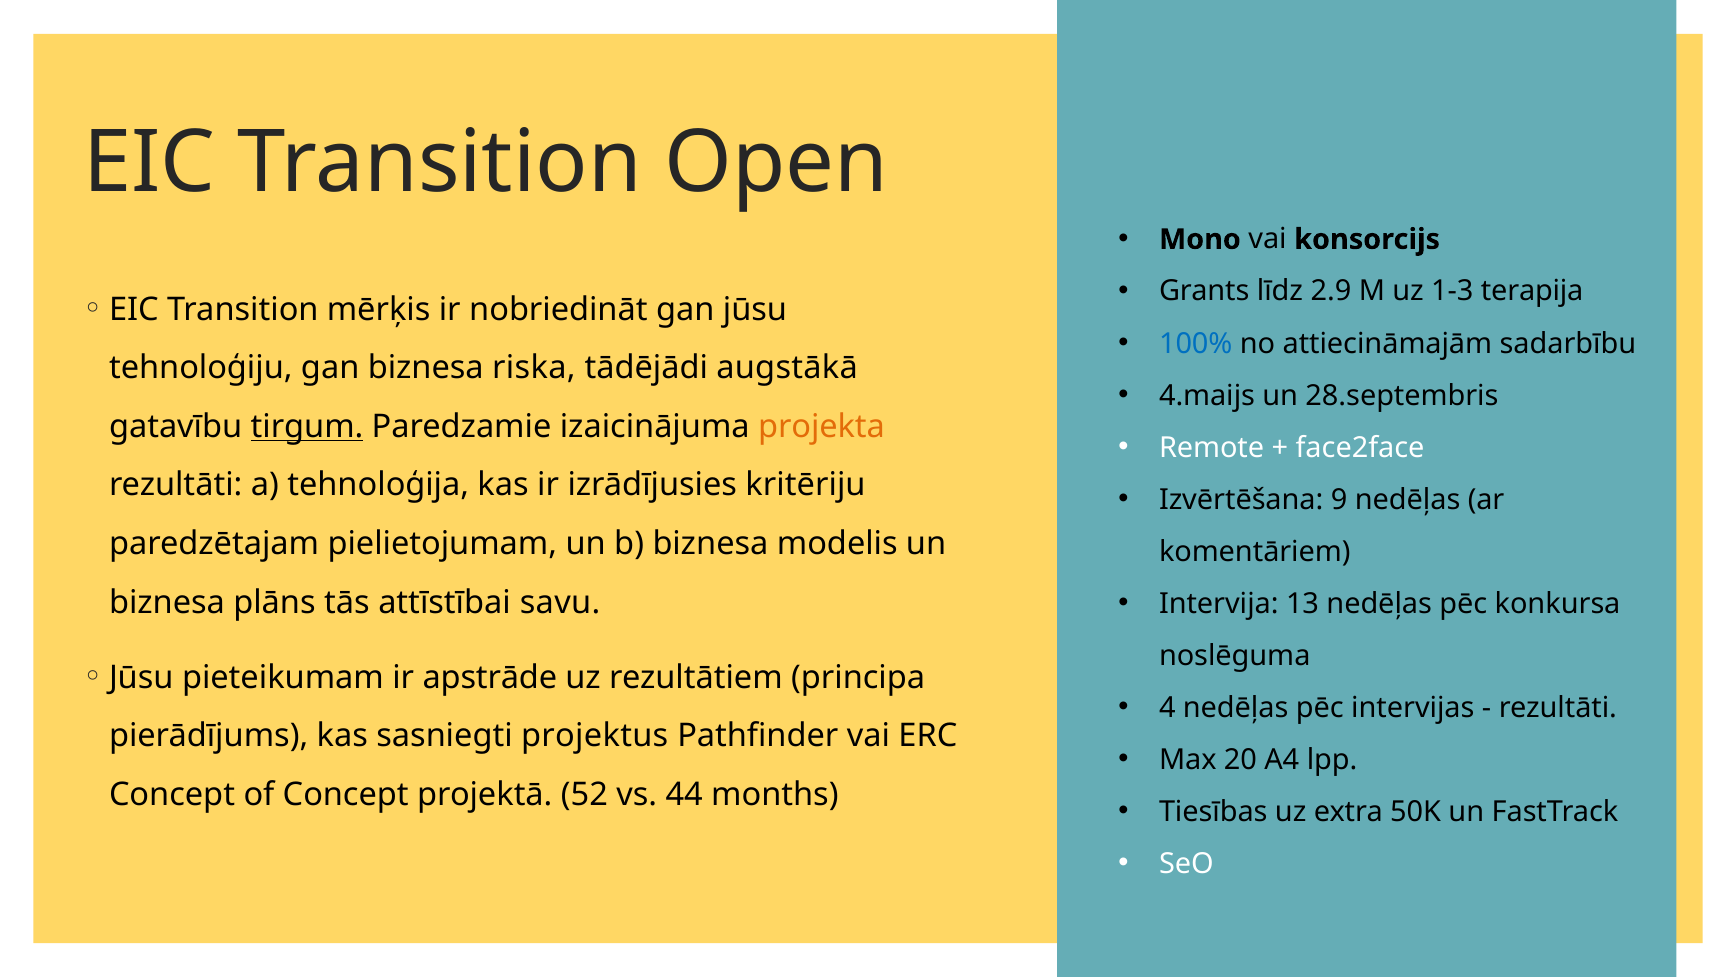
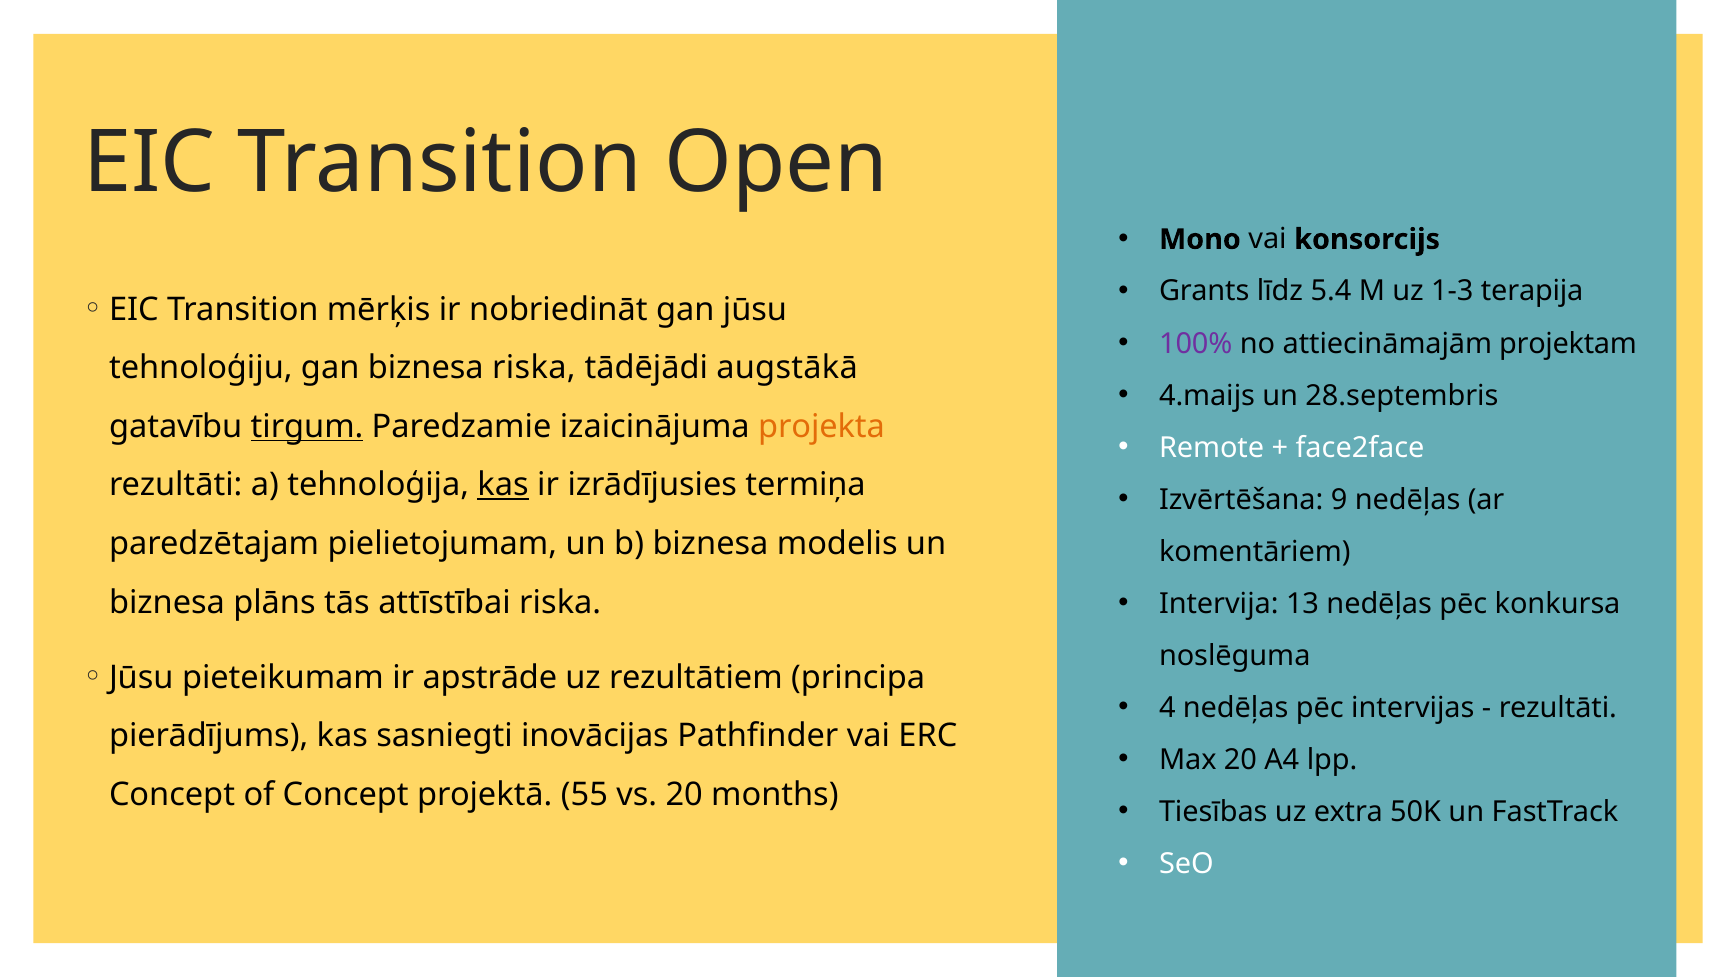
2.9: 2.9 -> 5.4 (1331, 291)
100% colour: blue -> purple (1196, 343)
sadarbību: sadarbību -> projektam (1568, 343)
kas underline: none -> present (503, 485)
kritēriju: kritēriju -> termiņa (806, 485)
attīstībai savu: savu -> riska (560, 602)
projektus: projektus -> inovācijas (595, 736)
52: 52 -> 55 (584, 794)
vs 44: 44 -> 20 (684, 794)
